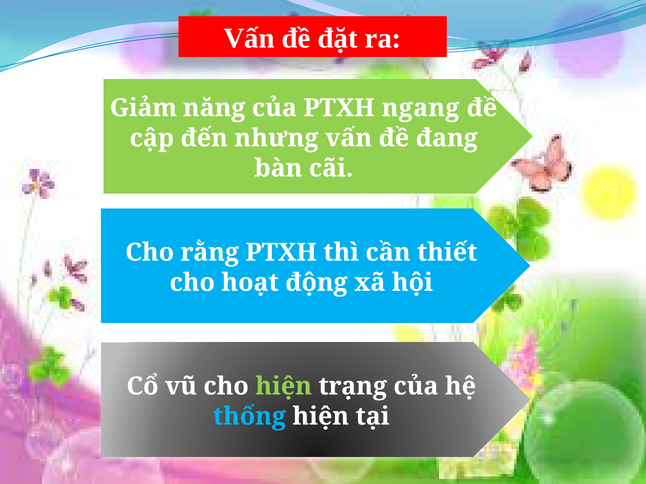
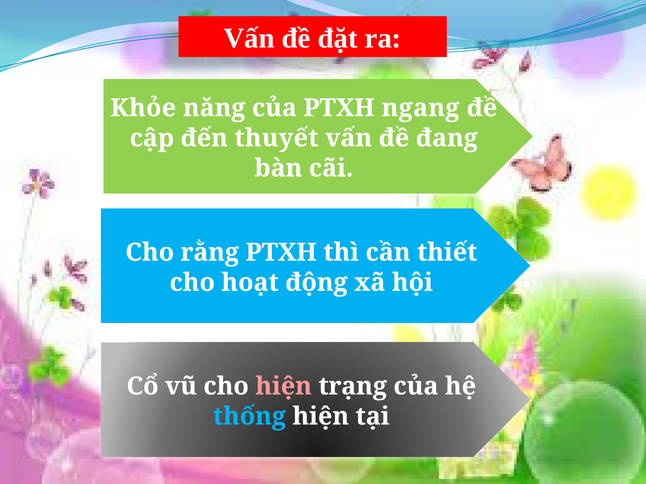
Giảm: Giảm -> Khỏe (143, 108)
nhưng: nhưng -> thuyết (276, 138)
hiện colour: light green -> pink (284, 387)
